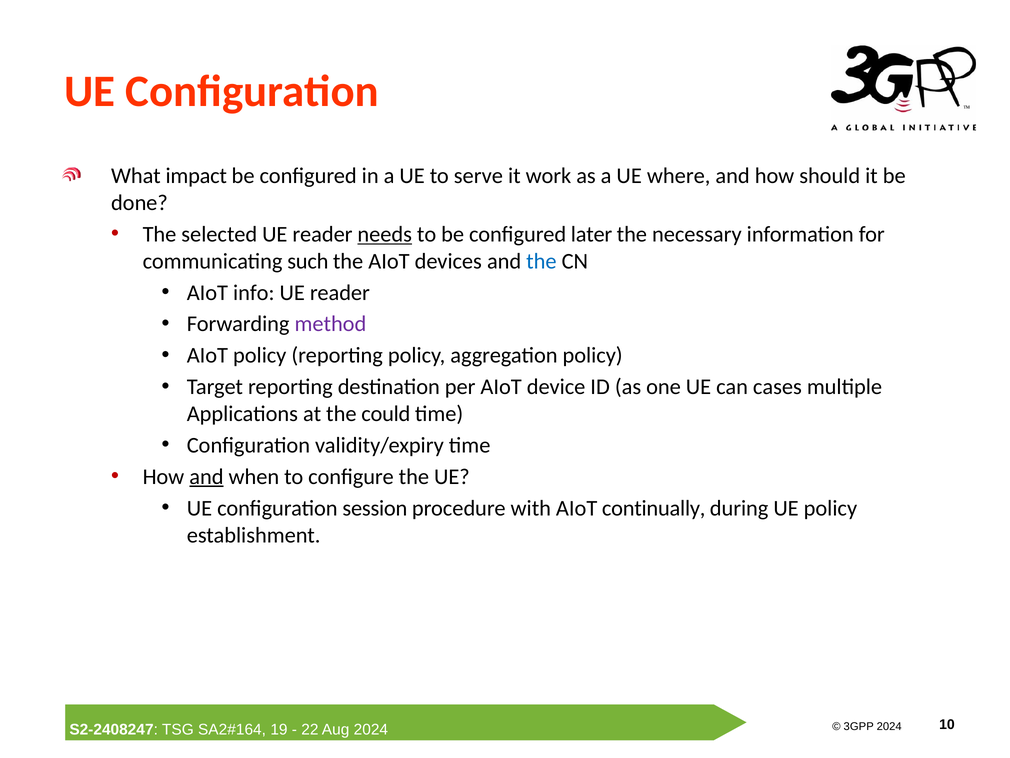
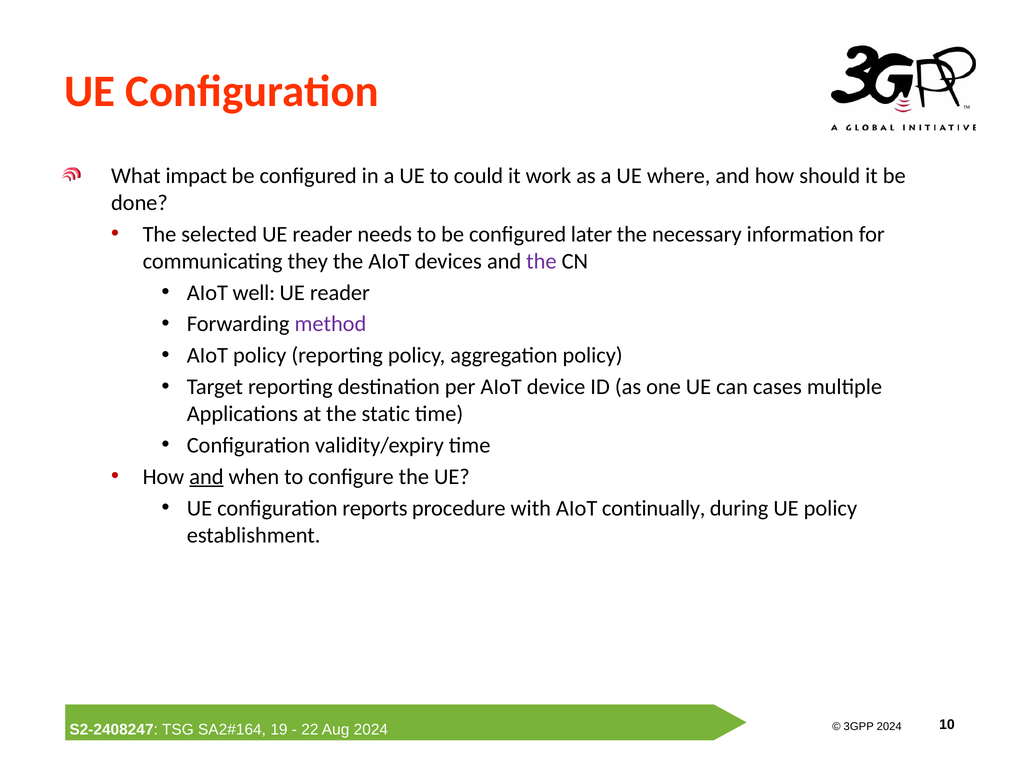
serve: serve -> could (478, 176)
needs underline: present -> none (385, 234)
such: such -> they (308, 261)
the colour: blue -> purple (541, 261)
info: info -> well (254, 292)
could: could -> static (386, 414)
session: session -> reports (375, 508)
